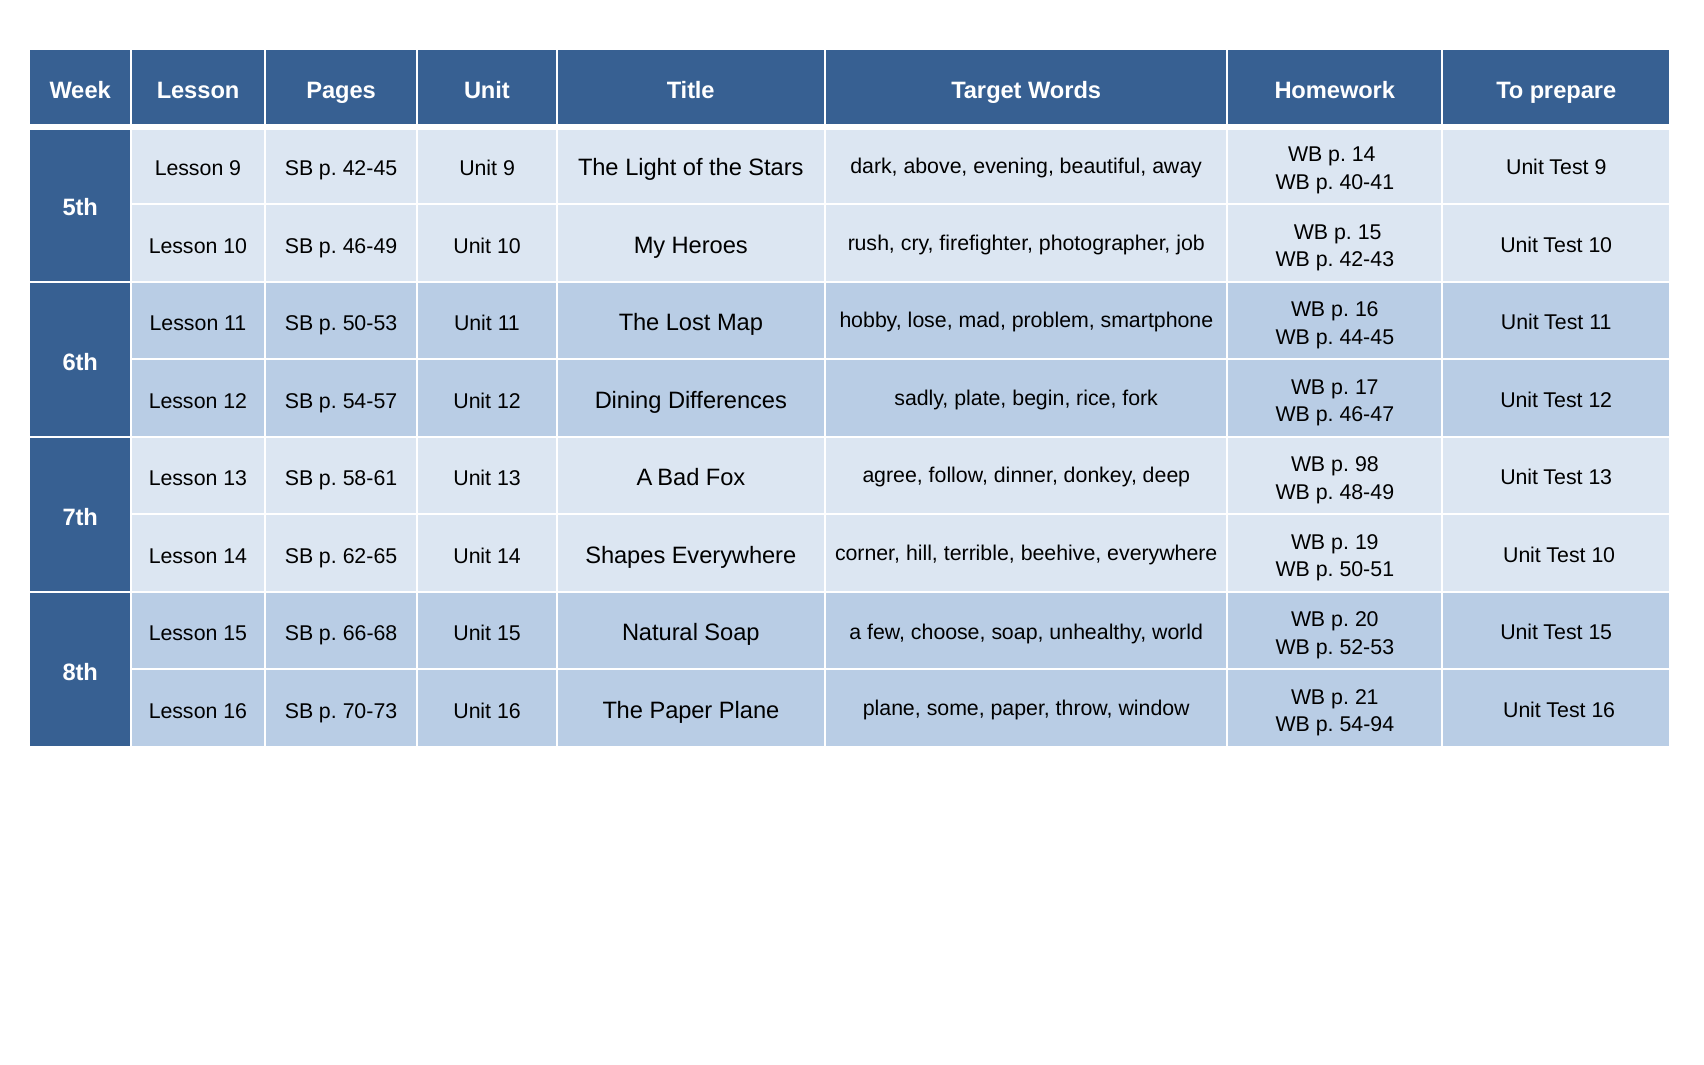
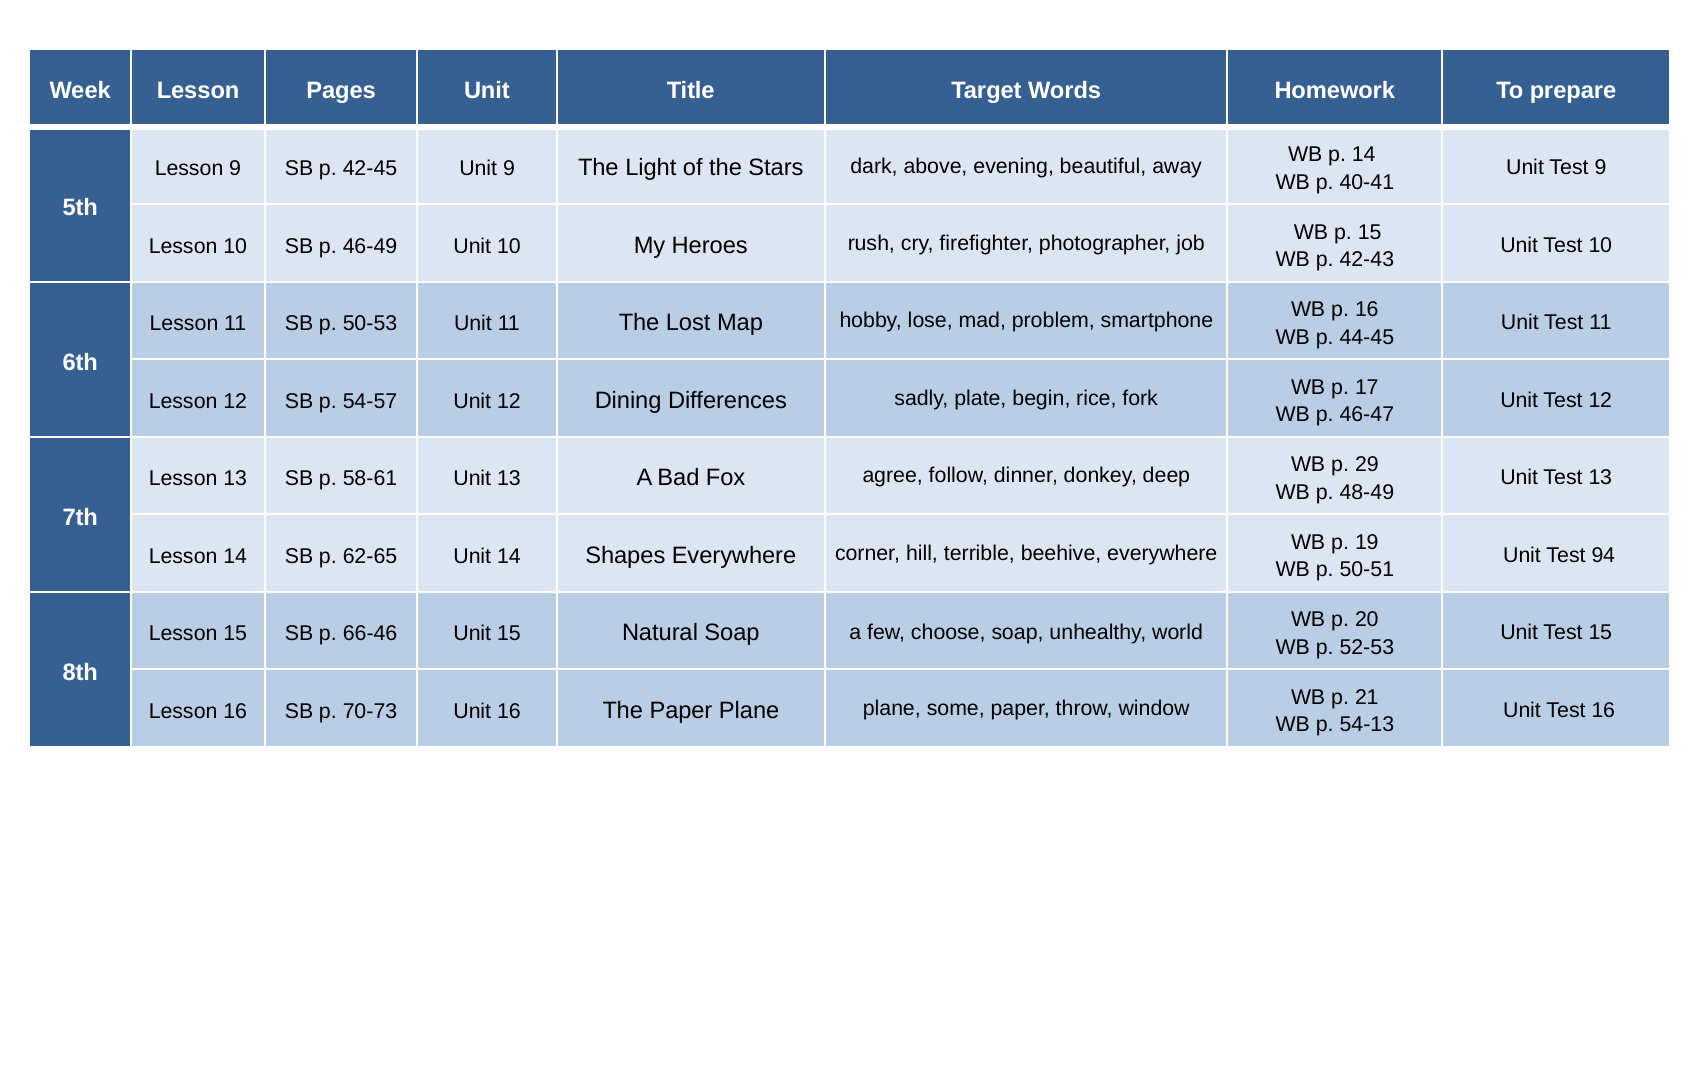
98: 98 -> 29 (1367, 465)
10: 10 -> 94 (1603, 555)
66-68: 66-68 -> 66-46 (370, 634)
54-94: 54-94 -> 54-13 (1367, 725)
